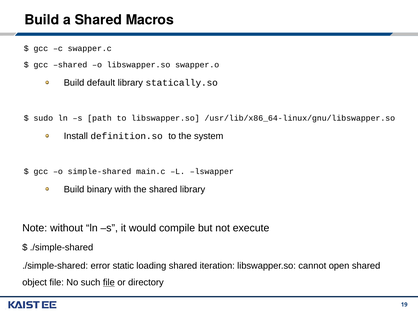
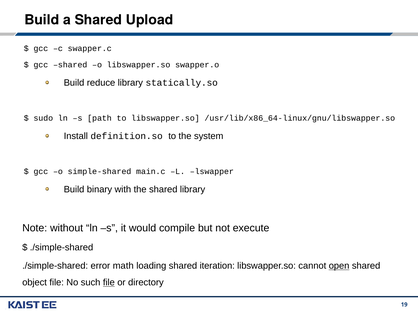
Macros: Macros -> Upload (150, 20)
default: default -> reduce (101, 83)
static: static -> math (123, 266)
open underline: none -> present (339, 266)
